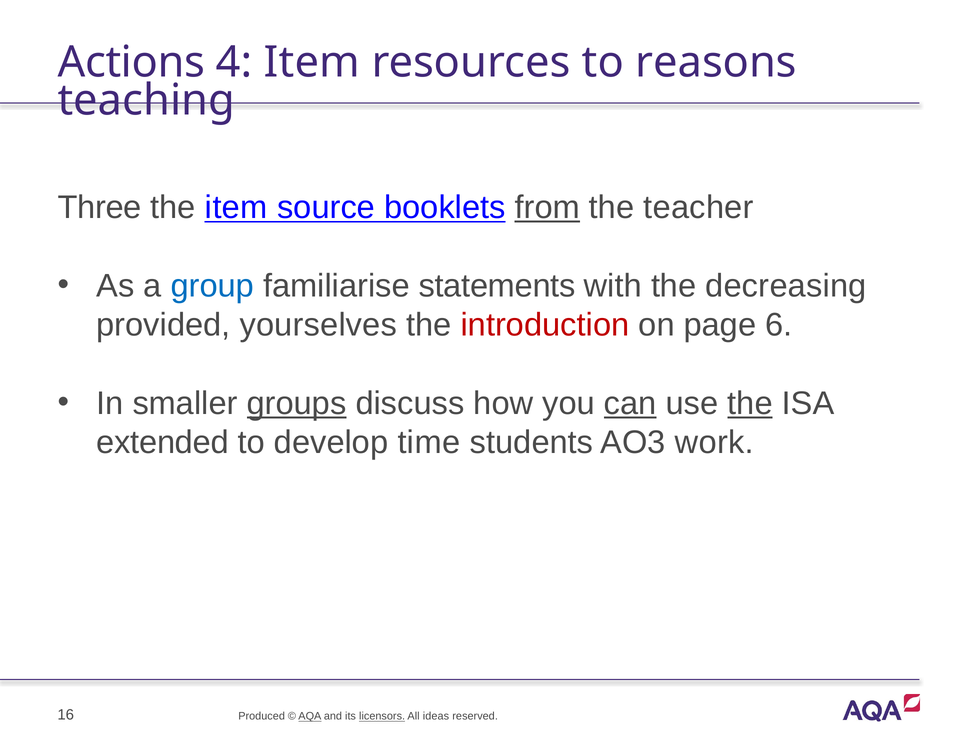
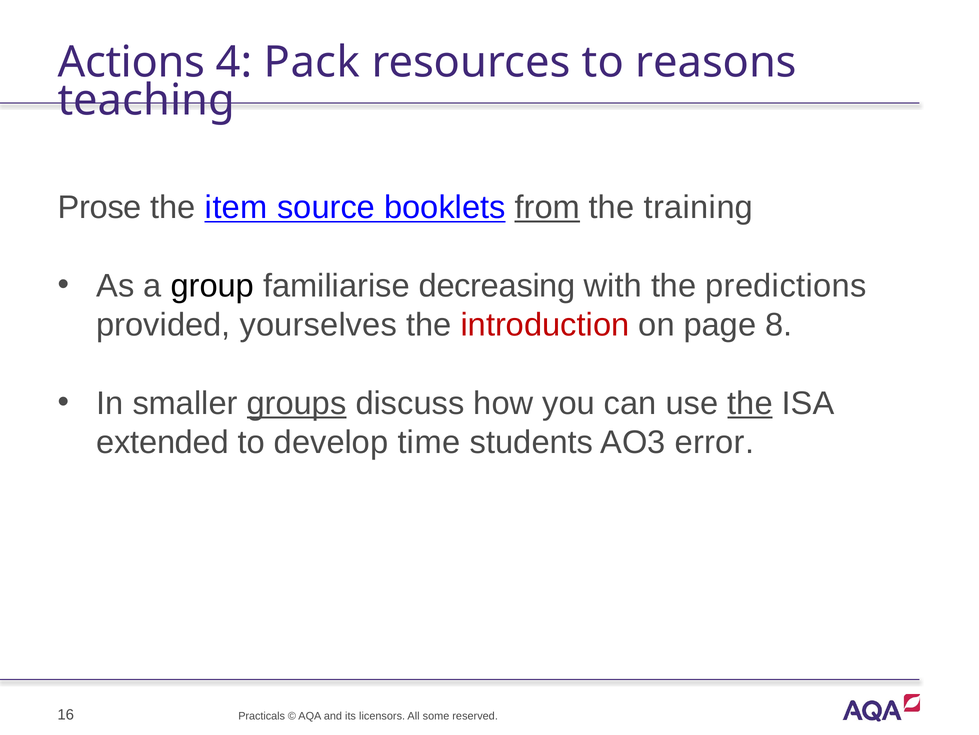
4 Item: Item -> Pack (312, 62)
Three: Three -> Prose (100, 207)
teacher: teacher -> training (698, 207)
group colour: blue -> black (212, 286)
statements: statements -> decreasing (497, 286)
decreasing: decreasing -> predictions (786, 286)
6: 6 -> 8 (779, 325)
can underline: present -> none (630, 403)
work: work -> error (714, 442)
Produced: Produced -> Practicals (262, 716)
AQA underline: present -> none (310, 716)
licensors underline: present -> none (382, 716)
ideas: ideas -> some (436, 716)
